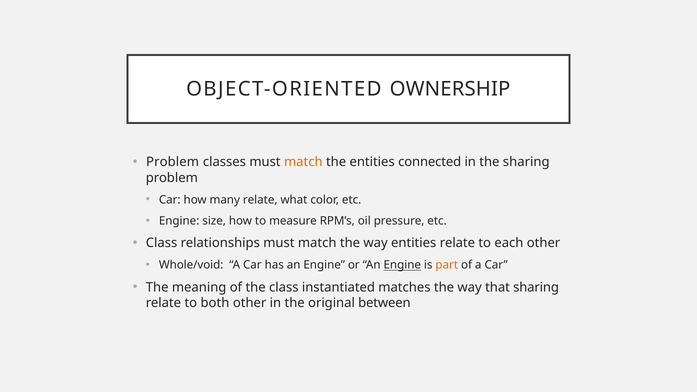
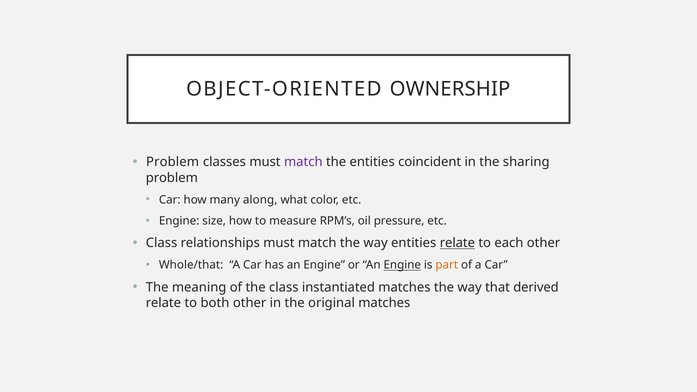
match colour: orange -> purple (303, 162)
connected: connected -> coincident (430, 162)
many relate: relate -> along (260, 200)
relate underline: none -> present (457, 243)
Whole/void: Whole/void -> Whole/that (191, 265)
that sharing: sharing -> derived (536, 287)
original between: between -> matches (384, 303)
